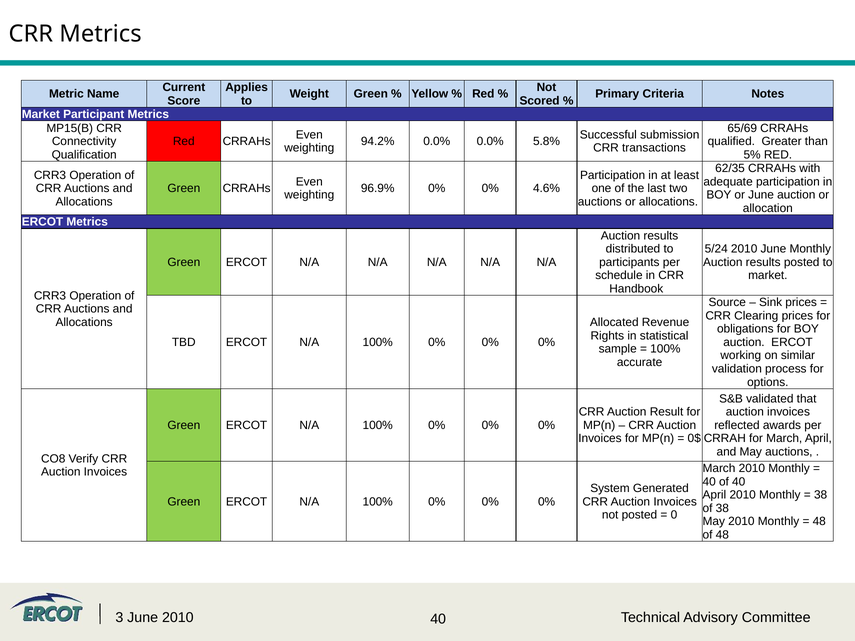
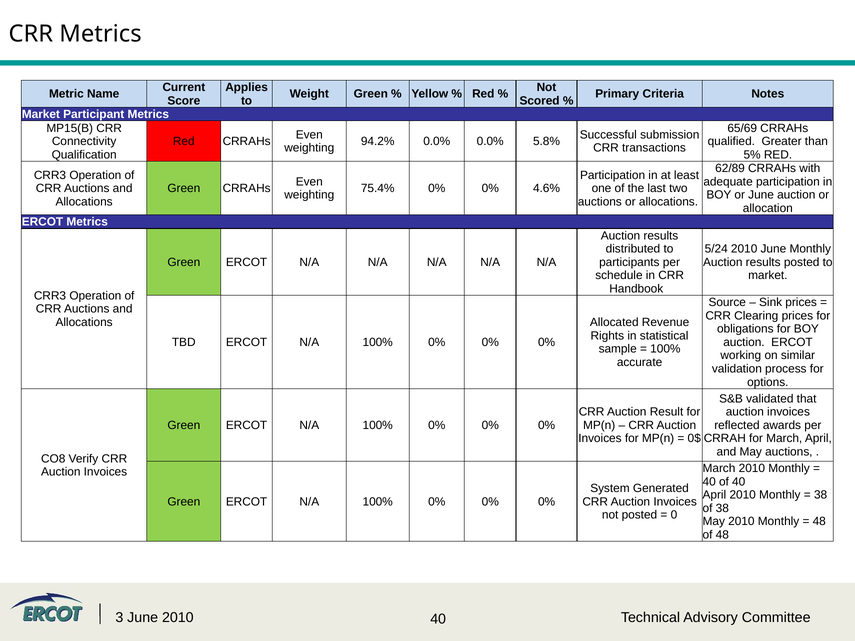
62/35: 62/35 -> 62/89 (730, 169)
96.9%: 96.9% -> 75.4% (378, 188)
